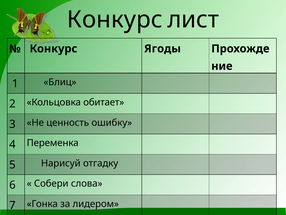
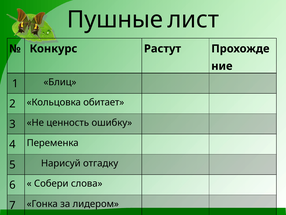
Конкурс: Конкурс -> Пушные (115, 20)
Ягоды: Ягоды -> Растут (162, 49)
